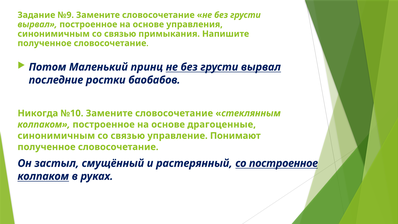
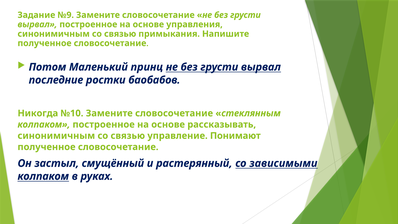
драгоценные: драгоценные -> рассказывать (222, 124)
со построенное: построенное -> зависимыми (283, 163)
